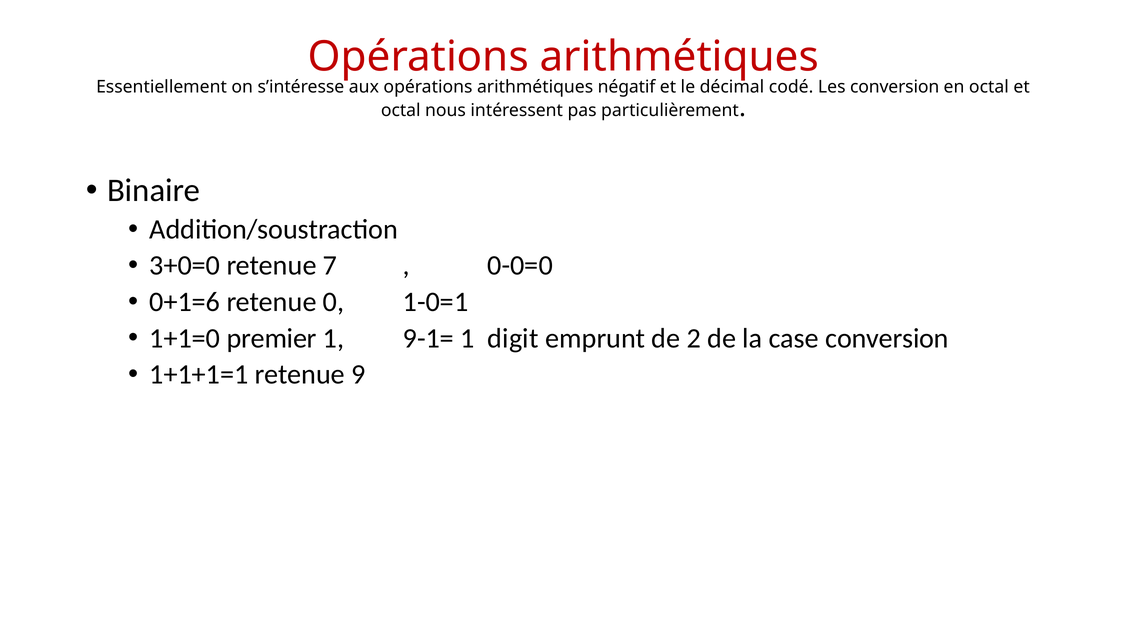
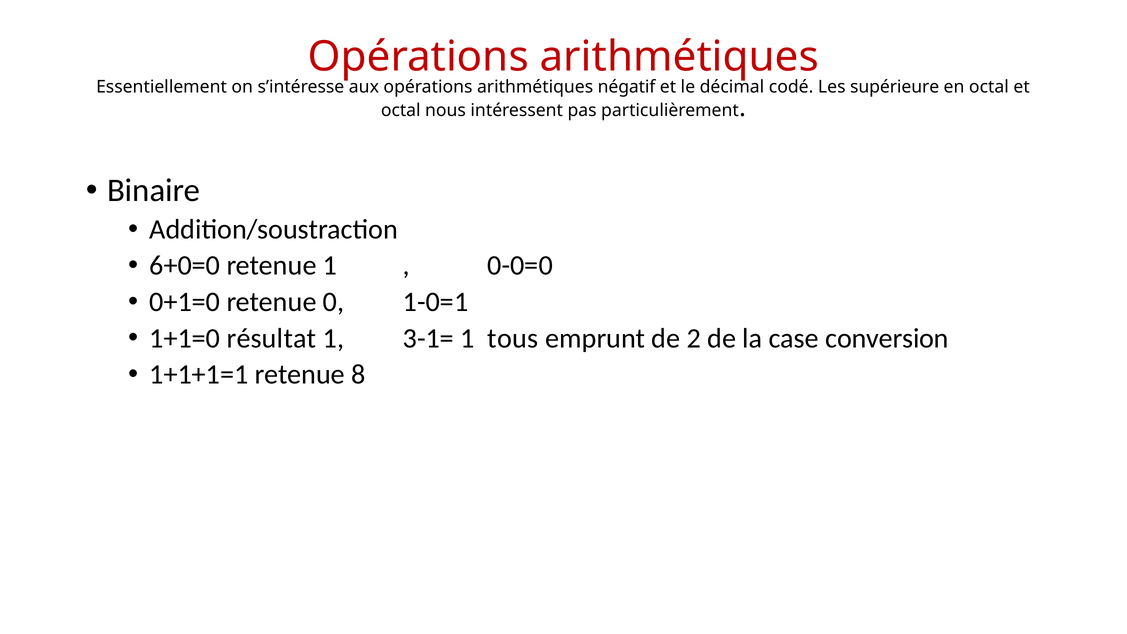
Les conversion: conversion -> supérieure (895, 87)
3+0=0: 3+0=0 -> 6+0=0 (185, 266)
retenue 7: 7 -> 1 (330, 266)
0+1=6: 0+1=6 -> 0+1=0 (185, 302)
premier: premier -> résultat (271, 338)
9-1=: 9-1= -> 3-1= (428, 338)
digit: digit -> tous (513, 338)
9: 9 -> 8 (358, 374)
